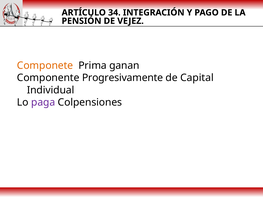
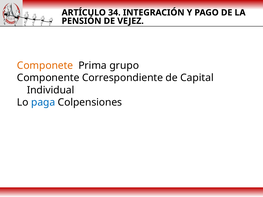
ganan: ganan -> grupo (124, 66)
Progresivamente: Progresivamente -> Correspondiente (123, 78)
paga colour: purple -> blue (43, 102)
